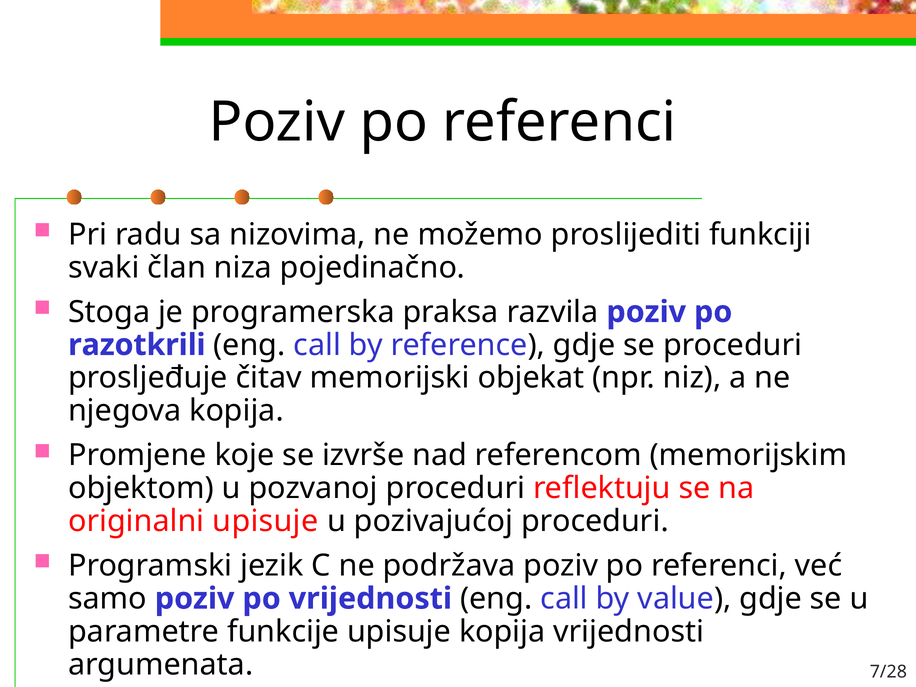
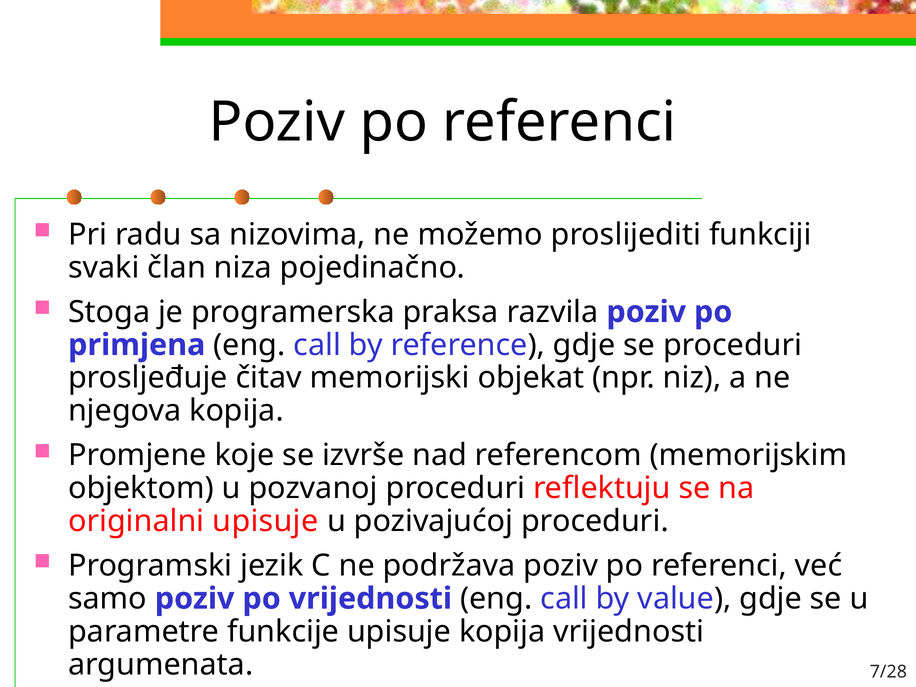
razotkrili: razotkrili -> primjena (137, 345)
